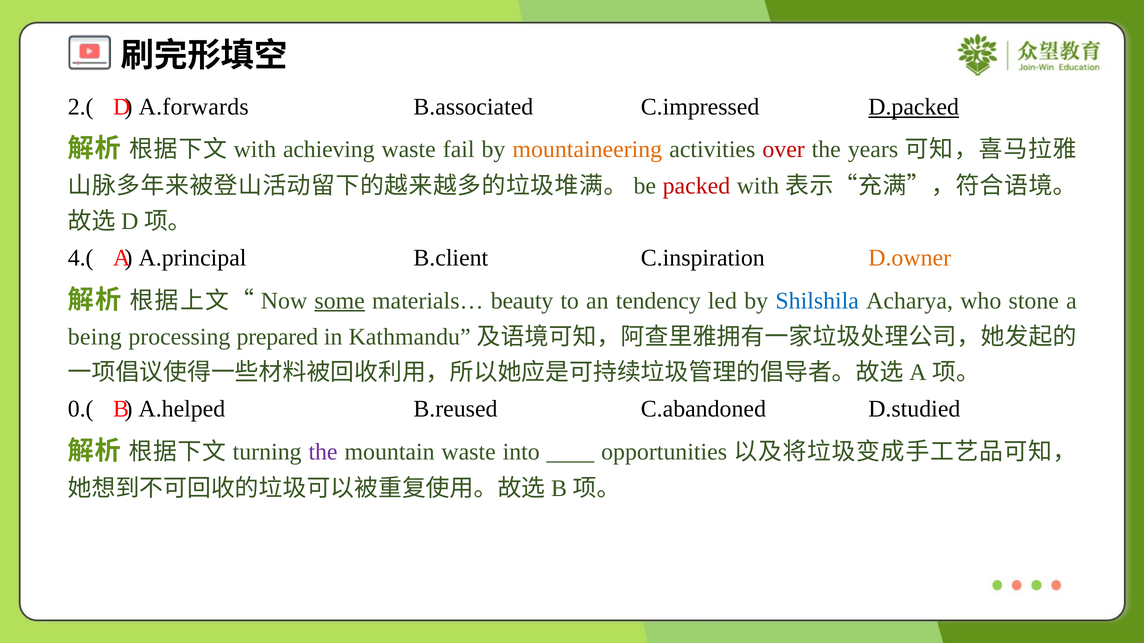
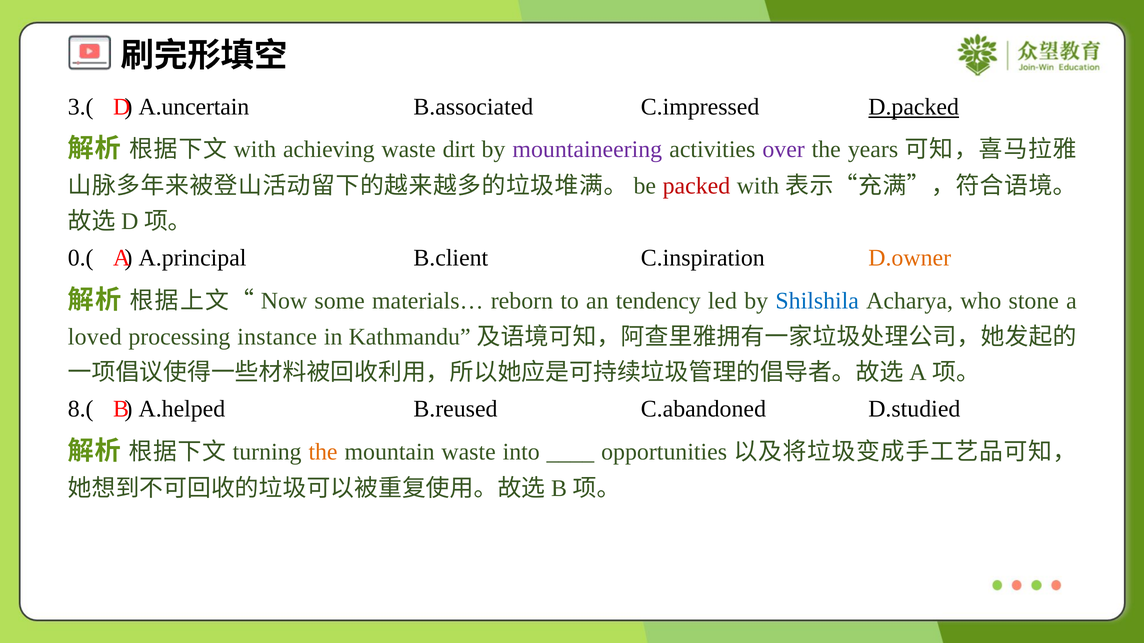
2.(: 2.( -> 3.( (81, 107)
A.forwards: A.forwards -> A.uncertain (194, 107)
fail: fail -> dirt (459, 150)
mountaineering colour: orange -> purple (587, 150)
over colour: red -> purple (784, 150)
4.(: 4.( -> 0.( (81, 258)
some underline: present -> none (340, 301)
beauty: beauty -> reborn (522, 301)
being: being -> loved (95, 337)
prepared: prepared -> instance (277, 337)
0.(: 0.( -> 8.( (81, 409)
the colour: purple -> orange (323, 452)
